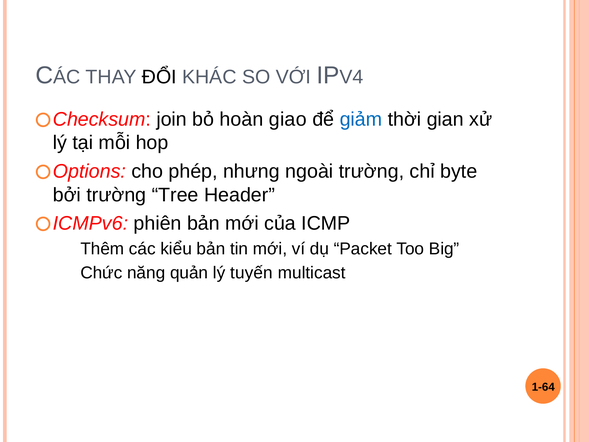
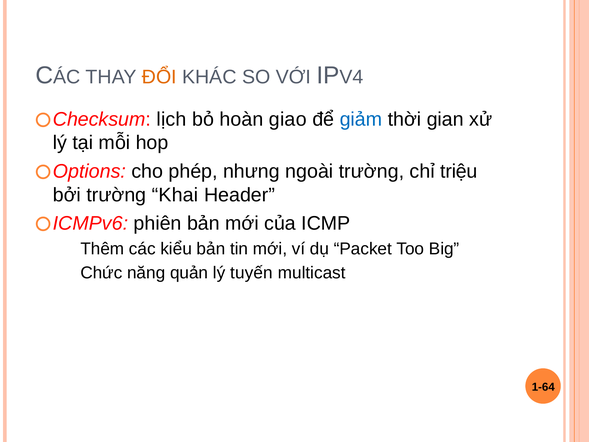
ĐỔI colour: black -> orange (159, 77)
join: join -> lịch (172, 119)
byte: byte -> triệu (459, 171)
Tree: Tree -> Khai (175, 195)
